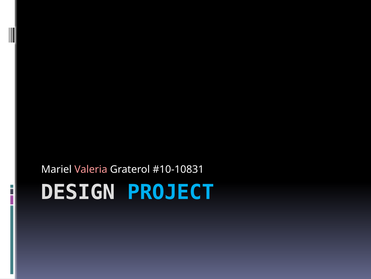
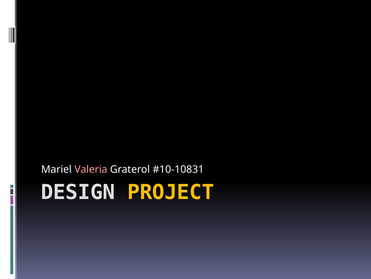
PROJECT colour: light blue -> yellow (171, 192)
